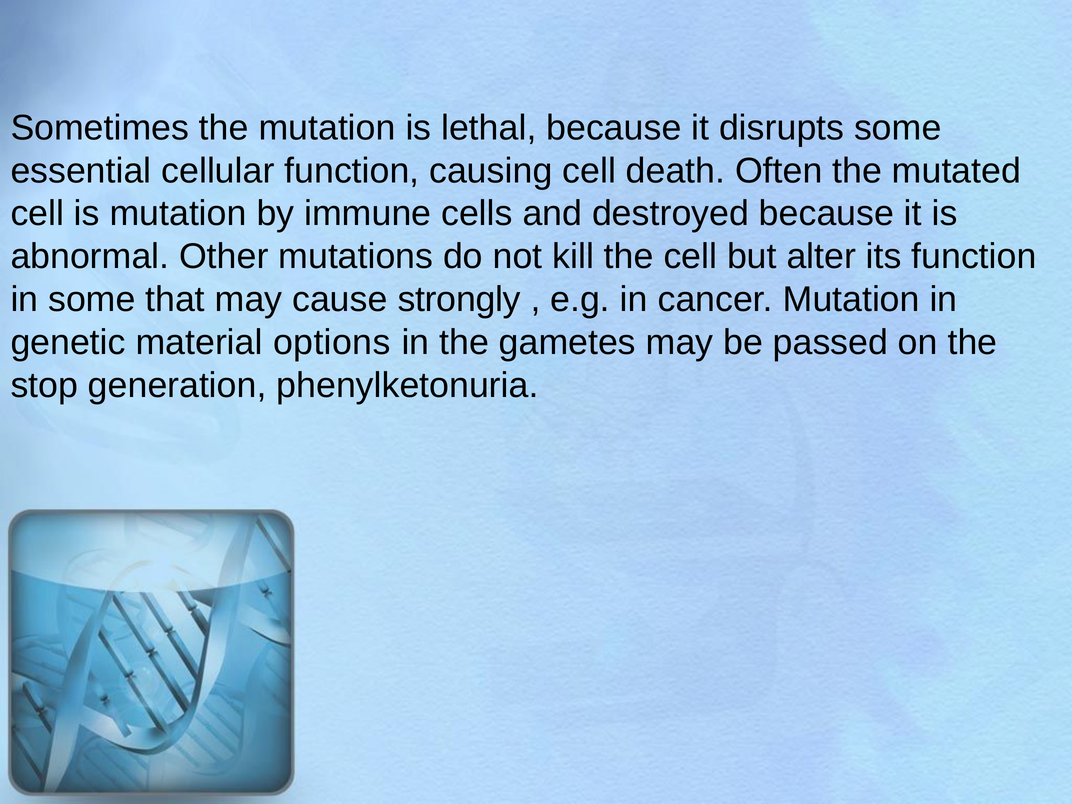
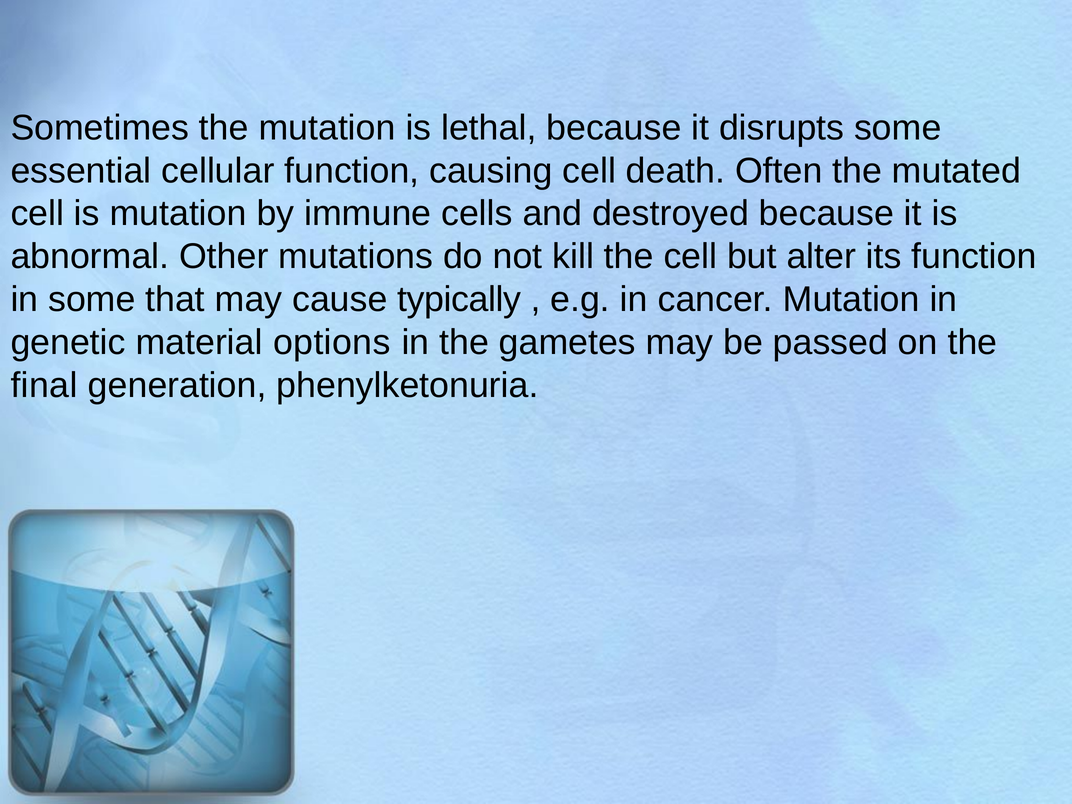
strongly: strongly -> typically (459, 299)
stop: stop -> final (44, 385)
